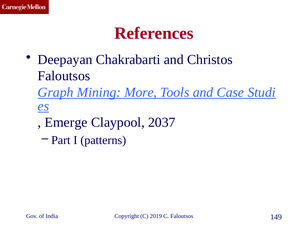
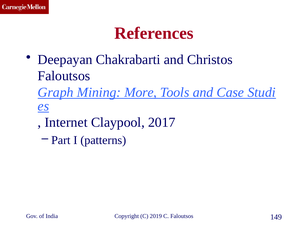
Emerge: Emerge -> Internet (66, 122)
2037: 2037 -> 2017 (162, 122)
